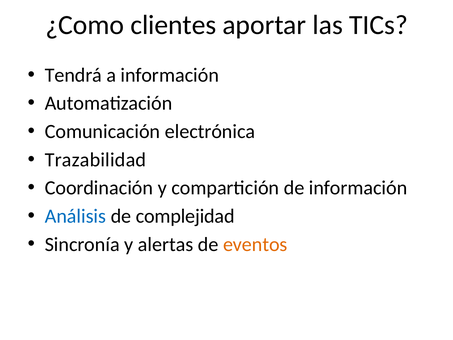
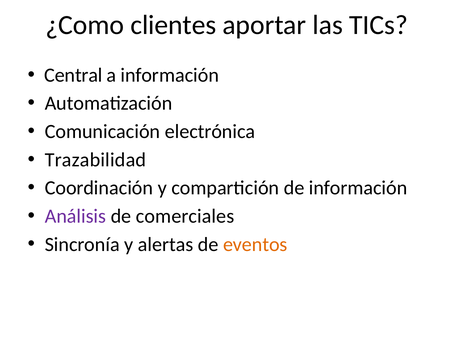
Tendrá: Tendrá -> Central (73, 75)
Análisis colour: blue -> purple (75, 216)
complejidad: complejidad -> comerciales (185, 216)
